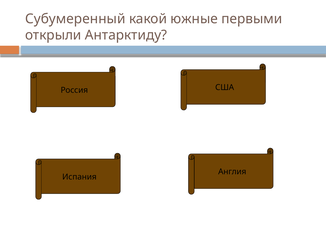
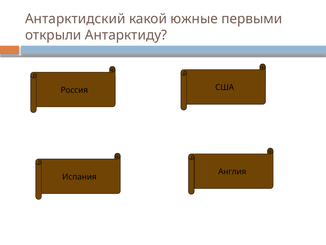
Субумеренный: Субумеренный -> Антарктидский (75, 19)
